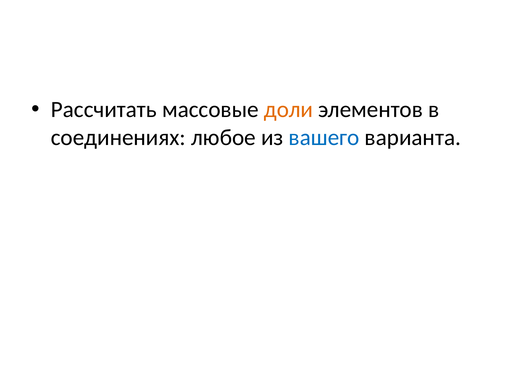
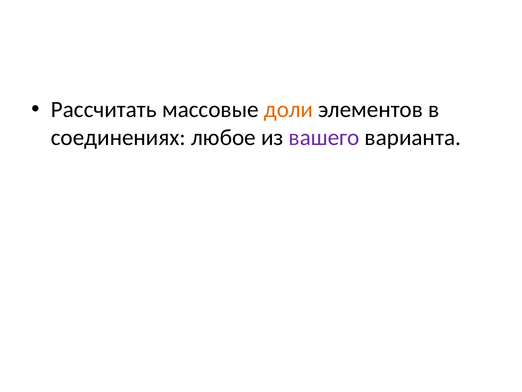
вашего colour: blue -> purple (324, 137)
